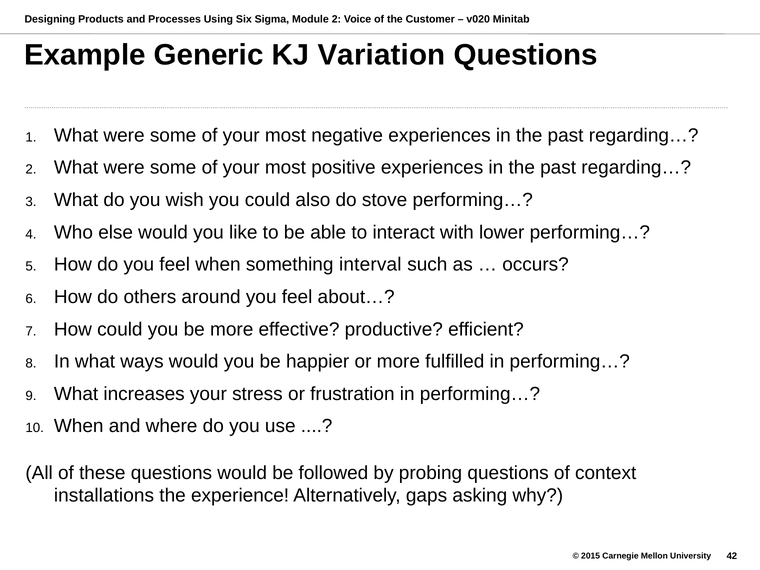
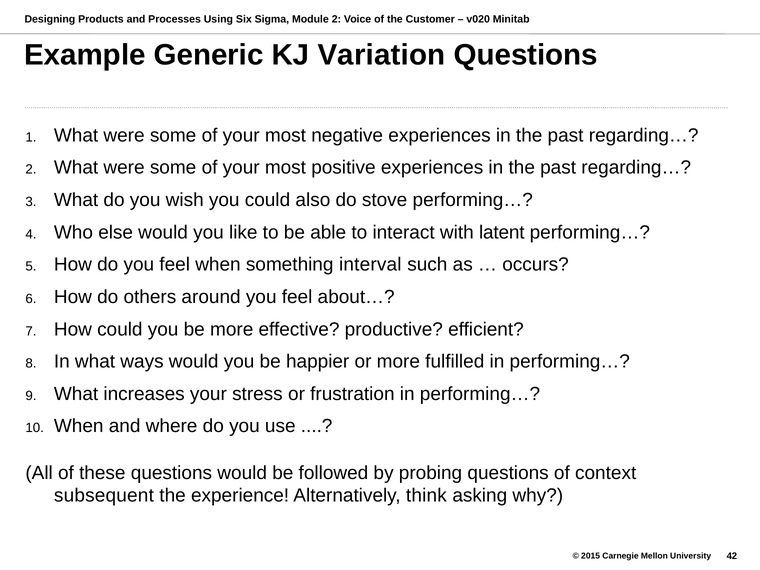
lower: lower -> latent (502, 232)
installations: installations -> subsequent (104, 496)
gaps: gaps -> think (426, 496)
